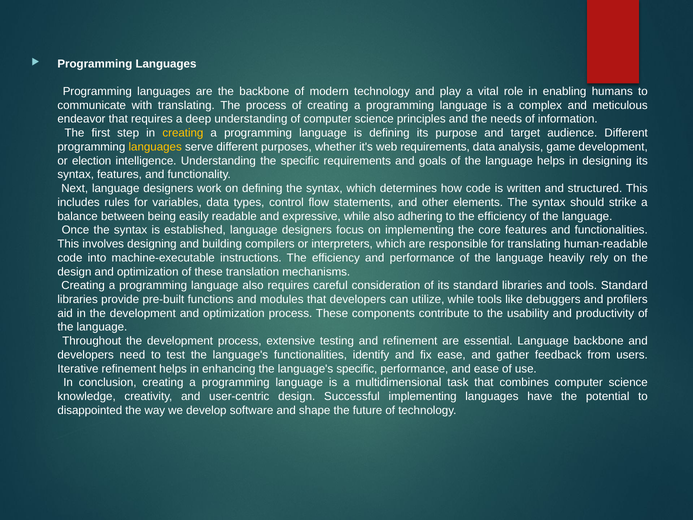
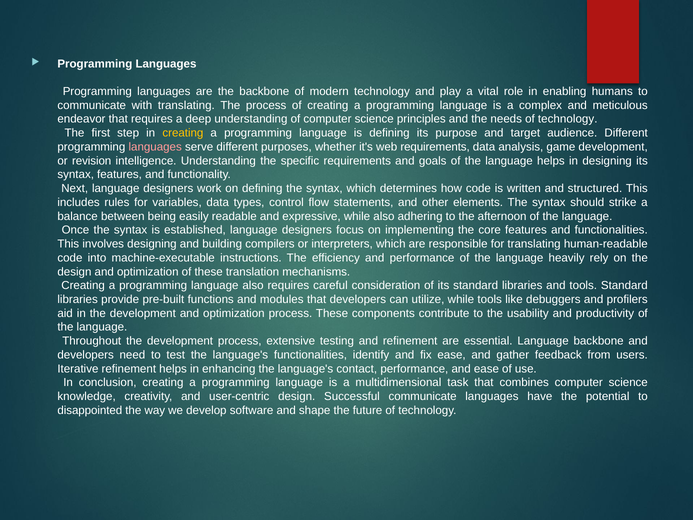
needs of information: information -> technology (568, 119)
languages colour: yellow -> pink (155, 147)
election: election -> revision (92, 161)
to the efficiency: efficiency -> afternoon (502, 216)
language's specific: specific -> contact (357, 369)
Successful implementing: implementing -> communicate (423, 396)
